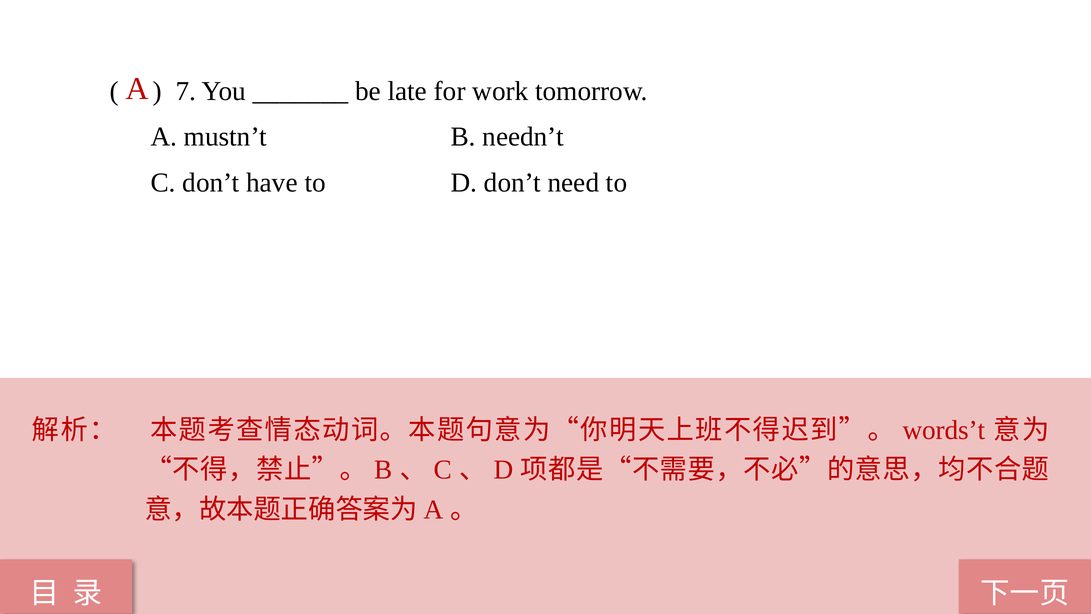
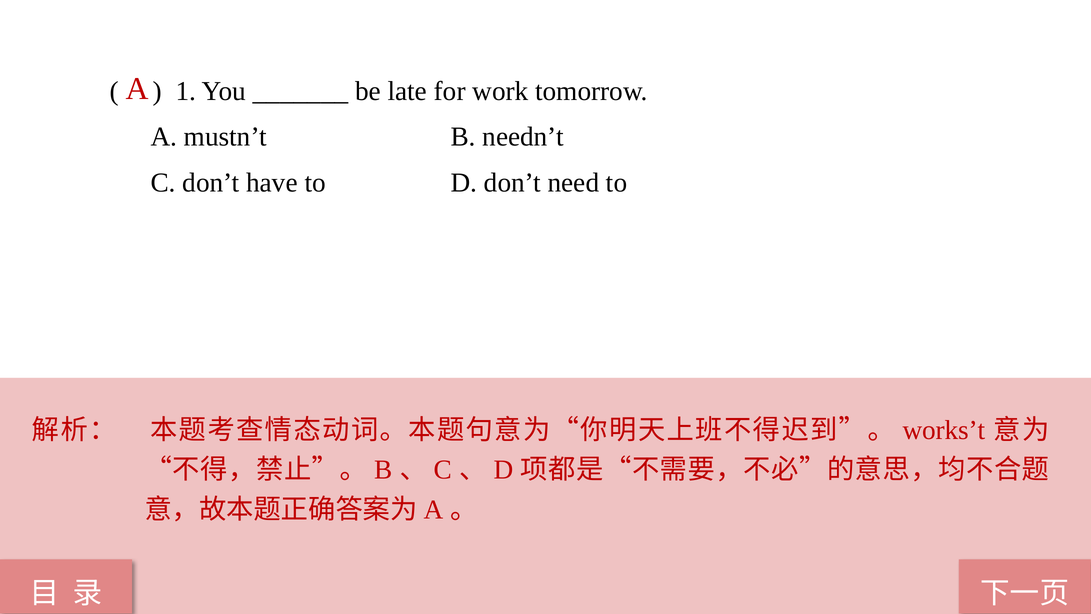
7: 7 -> 1 (186, 91)
words’t: words’t -> works’t (944, 430)
